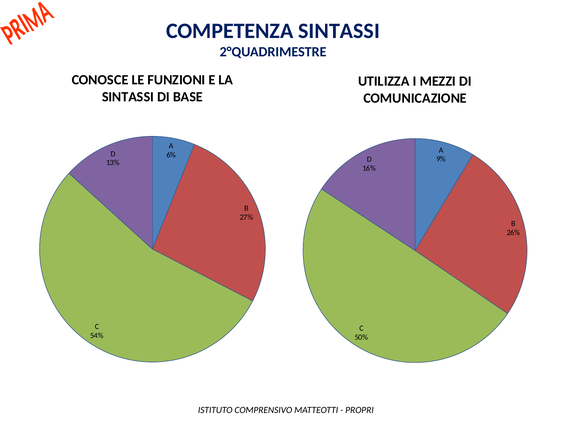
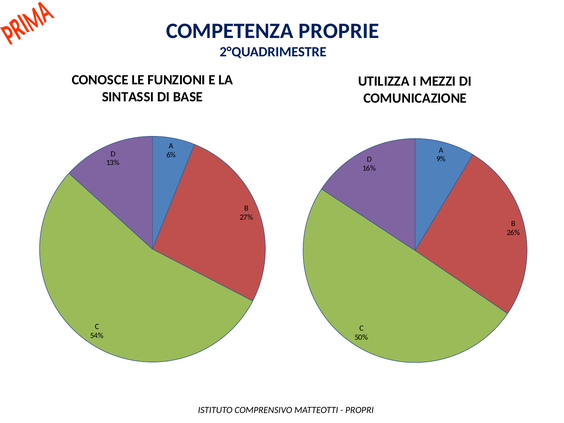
COMPETENZA SINTASSI: SINTASSI -> PROPRIE (339, 31)
